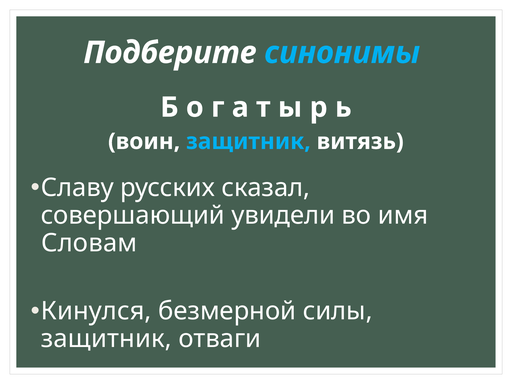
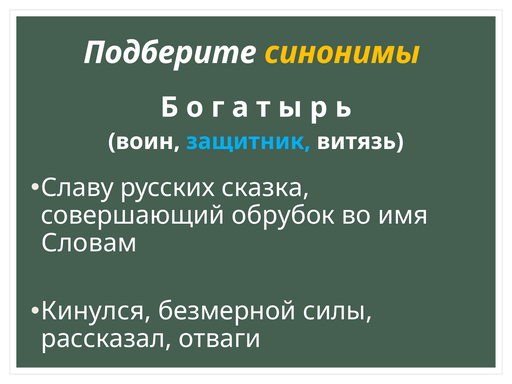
синонимы colour: light blue -> yellow (342, 53)
сказал: сказал -> сказка (266, 188)
увидели: увидели -> обрубок (283, 215)
защитник: защитник -> рассказал (106, 339)
